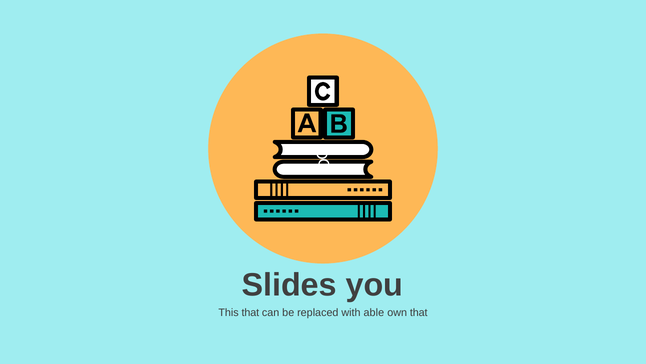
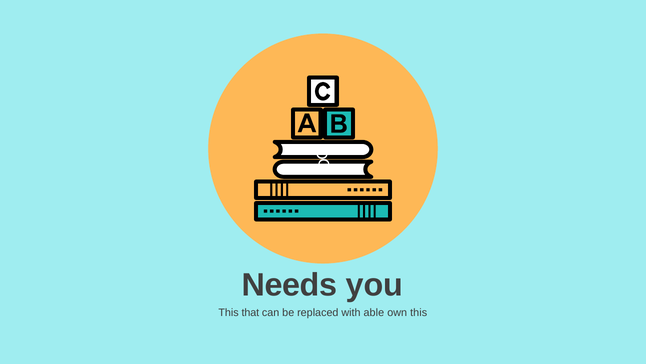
Slides: Slides -> Needs (289, 285)
own that: that -> this (419, 312)
